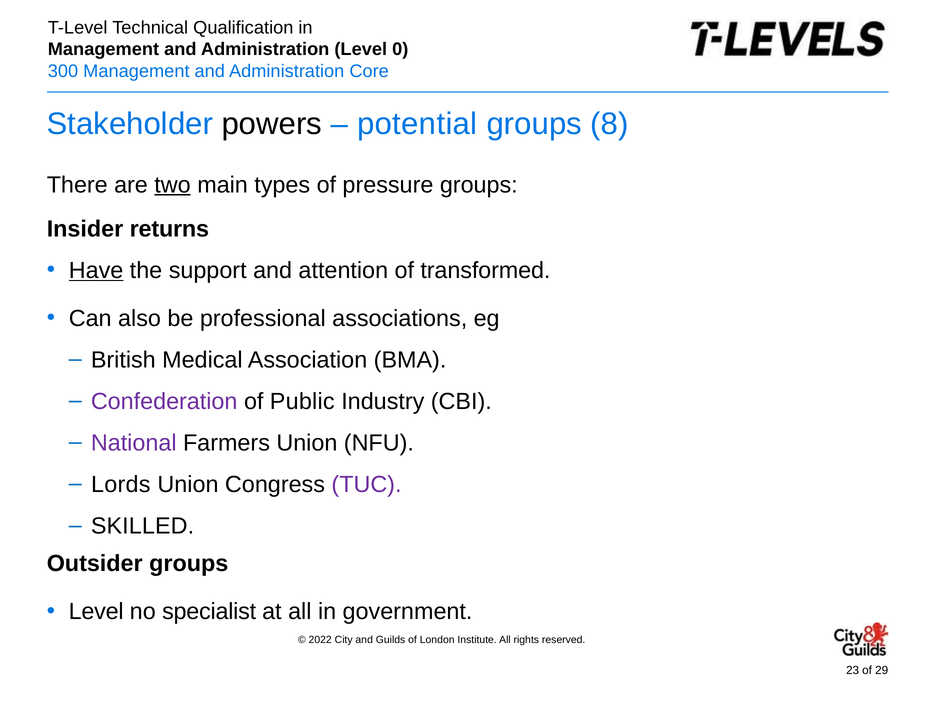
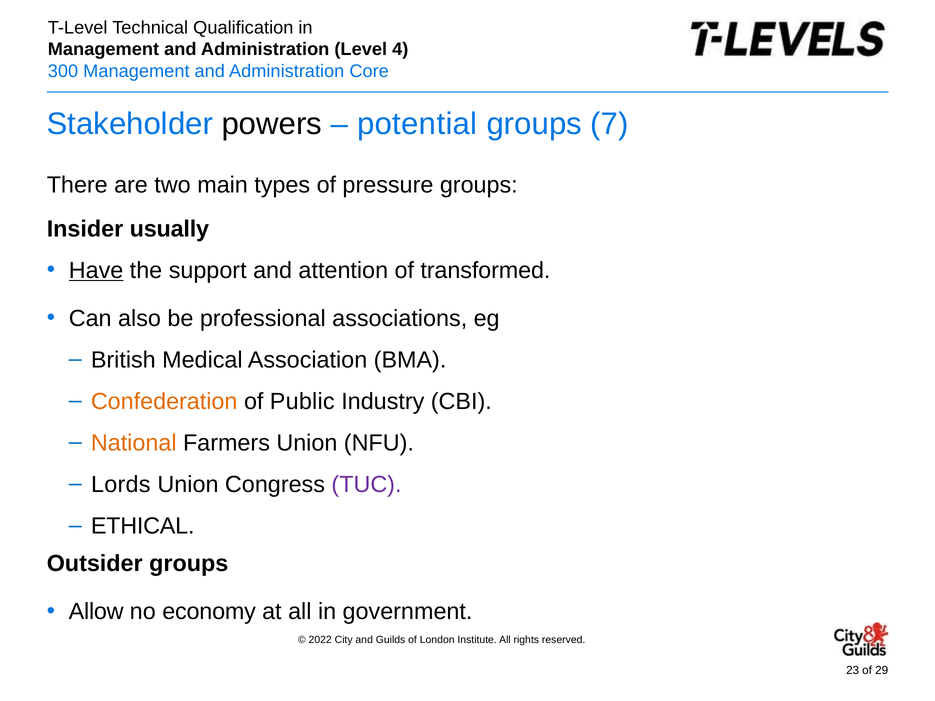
0: 0 -> 4 (400, 50)
8: 8 -> 7 (610, 124)
two underline: present -> none (172, 185)
returns: returns -> usually (169, 229)
Confederation colour: purple -> orange (164, 402)
National colour: purple -> orange (134, 443)
SKILLED: SKILLED -> ETHICAL (143, 526)
Level: Level -> Allow (96, 612)
specialist: specialist -> economy (209, 612)
